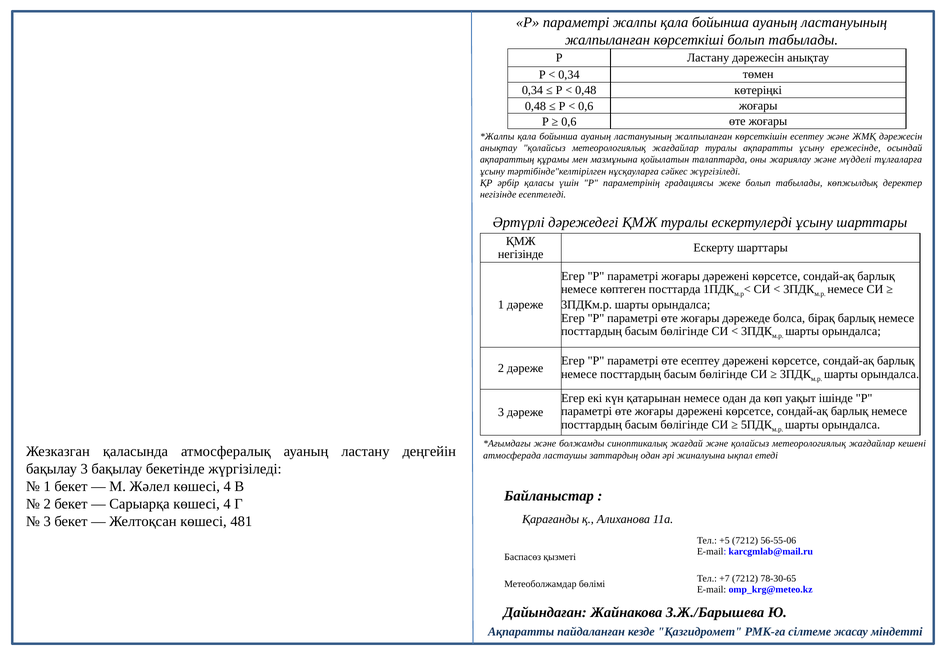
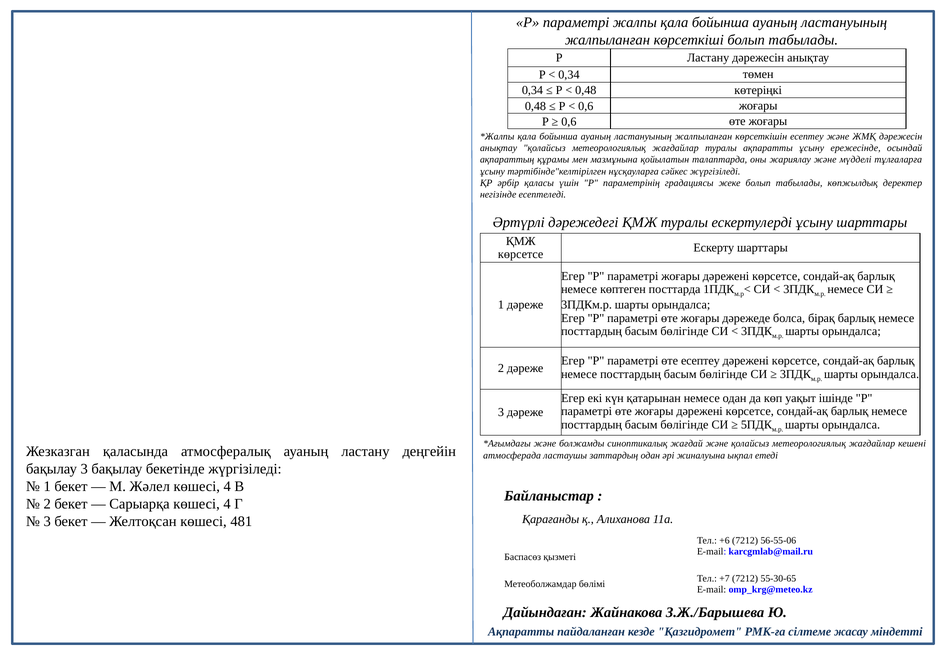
негізінде: негізінде -> көрсетсе (521, 254)
+5: +5 -> +6 (724, 541)
78-30-65: 78-30-65 -> 55-30-65 (778, 579)
